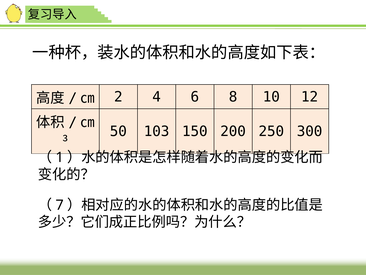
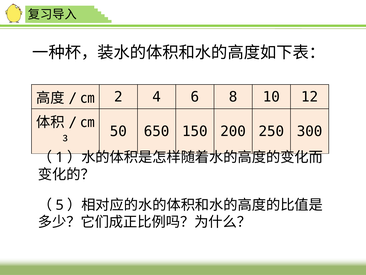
103: 103 -> 650 (157, 131)
7: 7 -> 5 (60, 205)
